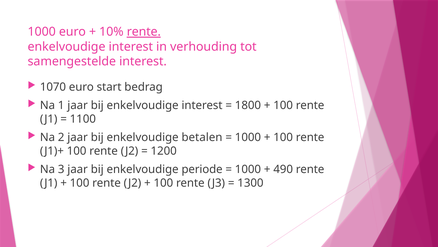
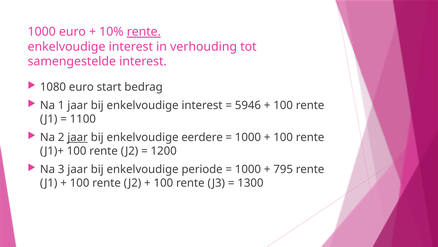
1070: 1070 -> 1080 (53, 87)
1800: 1800 -> 5946 (248, 105)
jaar underline: none -> present (78, 137)
betalen: betalen -> eerdere (202, 137)
490: 490 -> 795 (283, 169)
